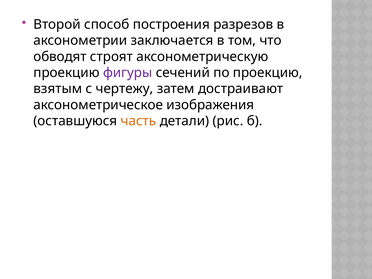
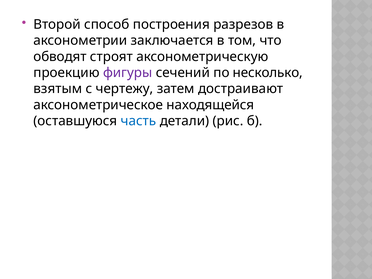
по проекцию: проекцию -> несколько (268, 73)
изображения: изображения -> находящейся (210, 105)
часть colour: orange -> blue (138, 121)
